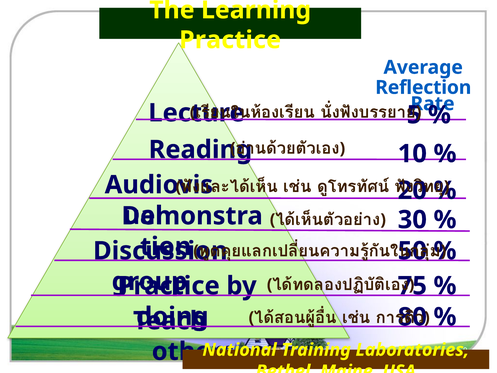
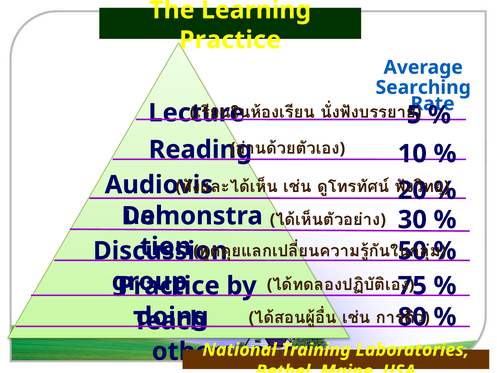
Reflection: Reflection -> Searching (423, 87)
